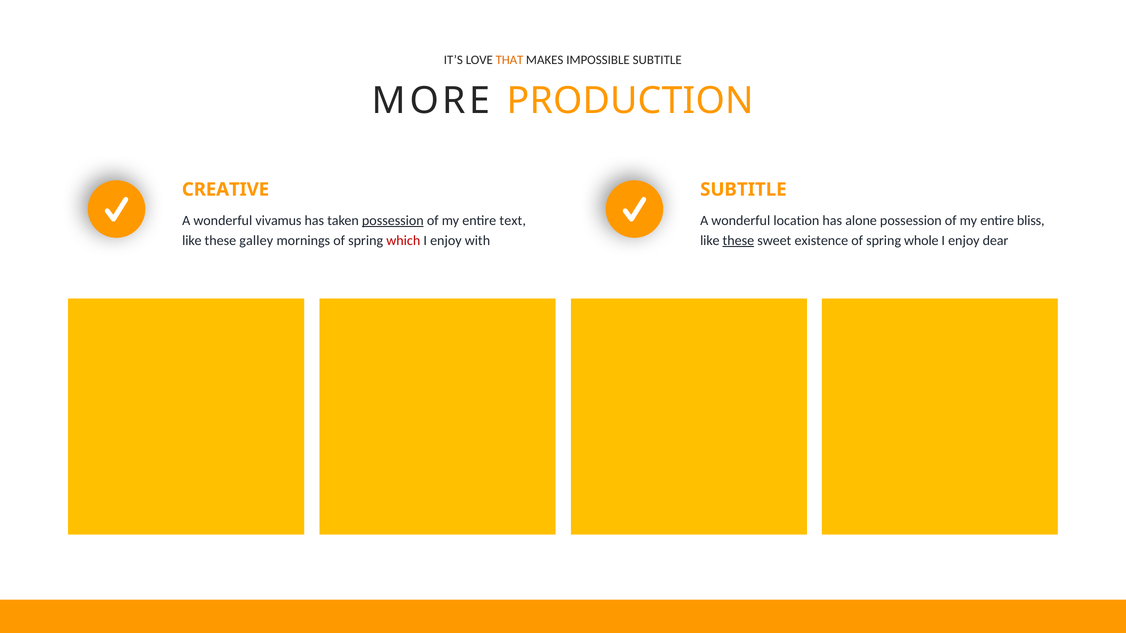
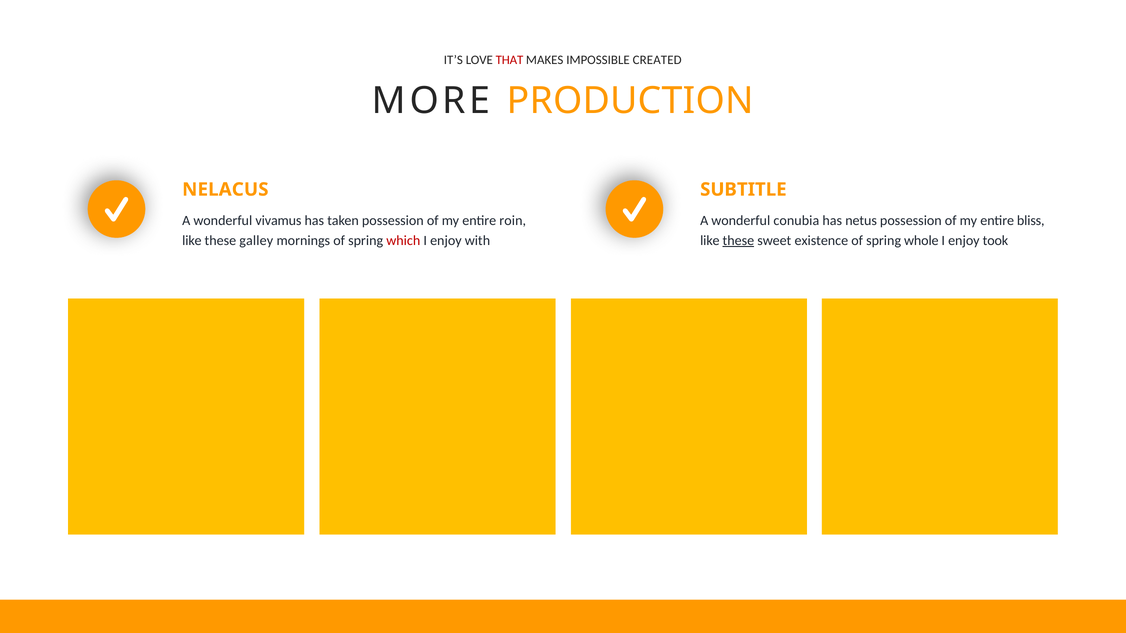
THAT colour: orange -> red (509, 60)
IMPOSSIBLE SUBTITLE: SUBTITLE -> CREATED (657, 60)
CREATIVE: CREATIVE -> NELACUS (225, 190)
possession underline: present -> none (393, 221)
text: text -> roin (513, 221)
location: location -> conubia (796, 221)
alone: alone -> netus (861, 221)
dear: dear -> took (995, 241)
